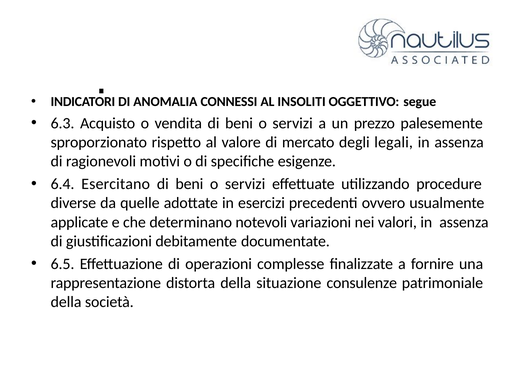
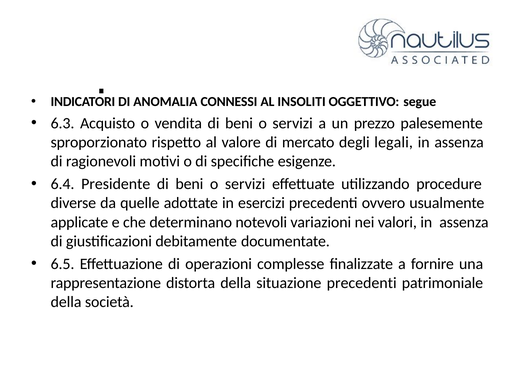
Esercitano: Esercitano -> Presidente (116, 184)
situazione consulenze: consulenze -> precedenti (362, 283)
